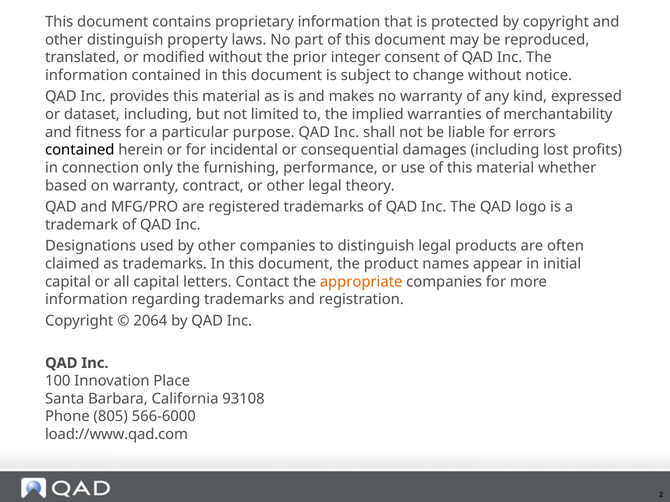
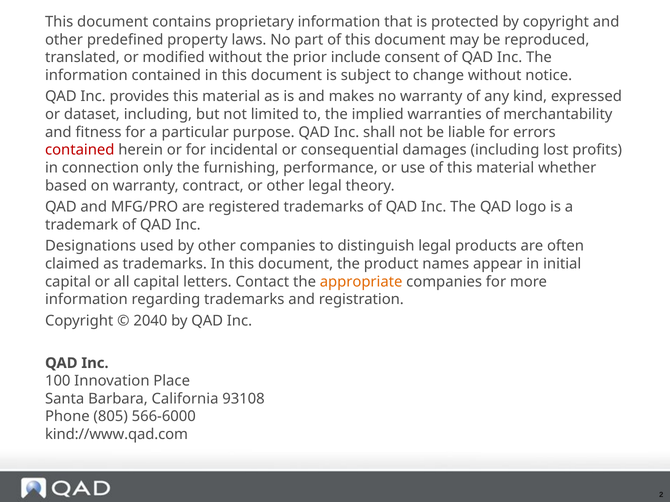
other distinguish: distinguish -> predefined (125, 40)
integer: integer -> include (356, 58)
contained colour: black -> red (80, 150)
2064: 2064 -> 2040 (150, 321)
load://www.qad.com: load://www.qad.com -> kind://www.qad.com (117, 435)
